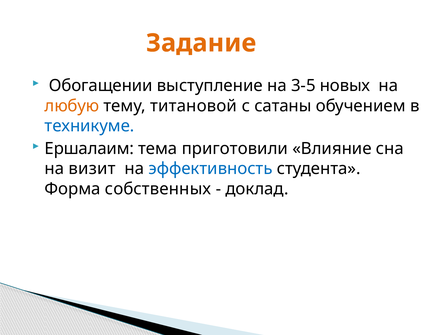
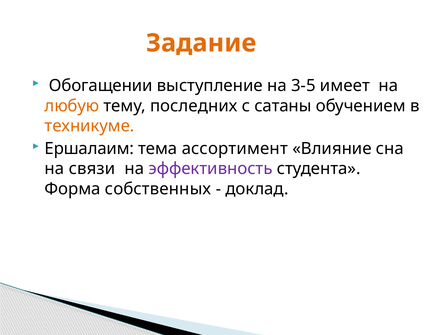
новых: новых -> имеет (345, 86)
титановой: титановой -> последних (194, 106)
техникуме colour: blue -> orange (90, 126)
приготовили: приготовили -> ассортимент (235, 149)
визит: визит -> связи (92, 169)
эффективность colour: blue -> purple (211, 169)
